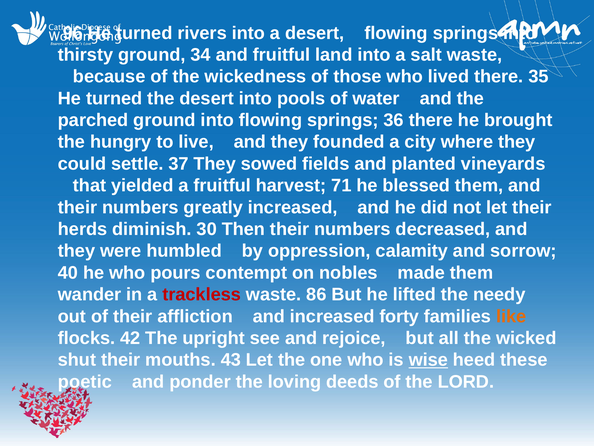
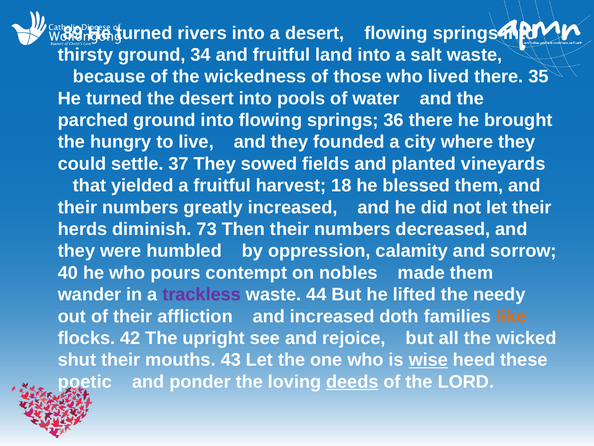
96: 96 -> 89 (73, 33)
71: 71 -> 18 (341, 185)
30: 30 -> 73 (207, 229)
trackless colour: red -> purple (202, 294)
86: 86 -> 44 (316, 294)
forty: forty -> doth (399, 316)
deeds underline: none -> present (352, 381)
